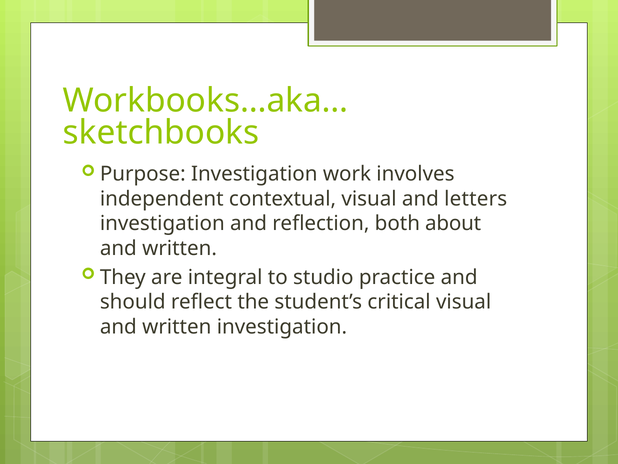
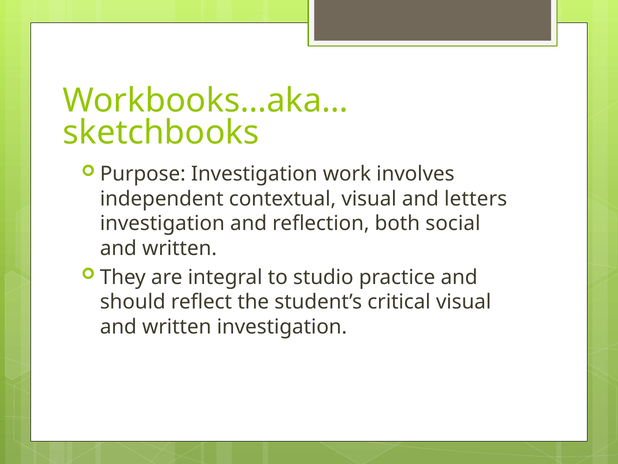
about: about -> social (453, 223)
